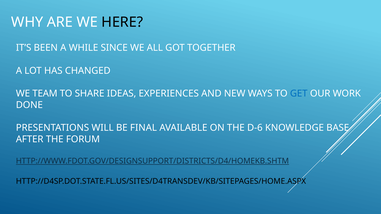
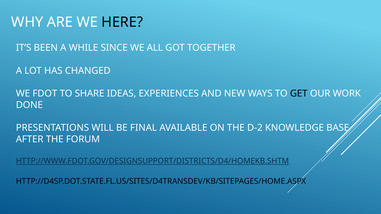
TEAM: TEAM -> FDOT (45, 94)
GET colour: blue -> black (299, 94)
D-6: D-6 -> D-2 (255, 128)
